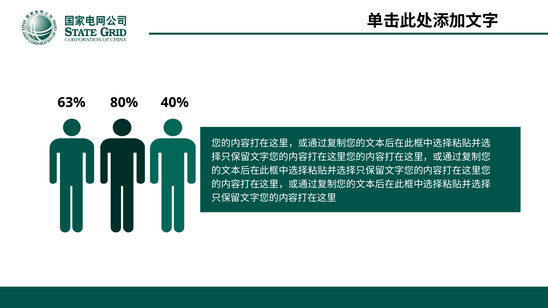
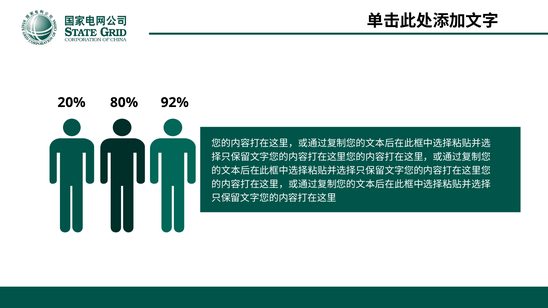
63%: 63% -> 20% (72, 103)
40%: 40% -> 92% (175, 103)
